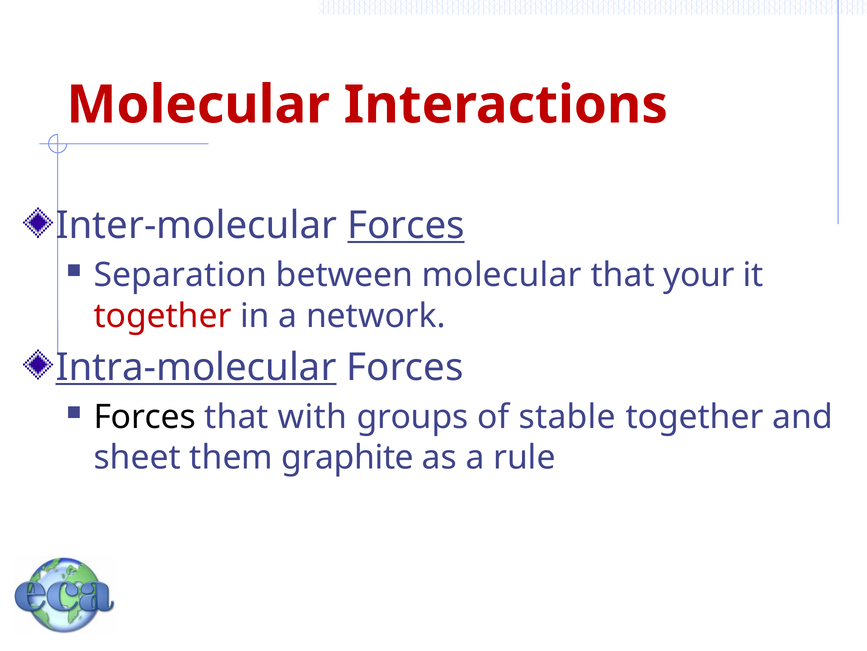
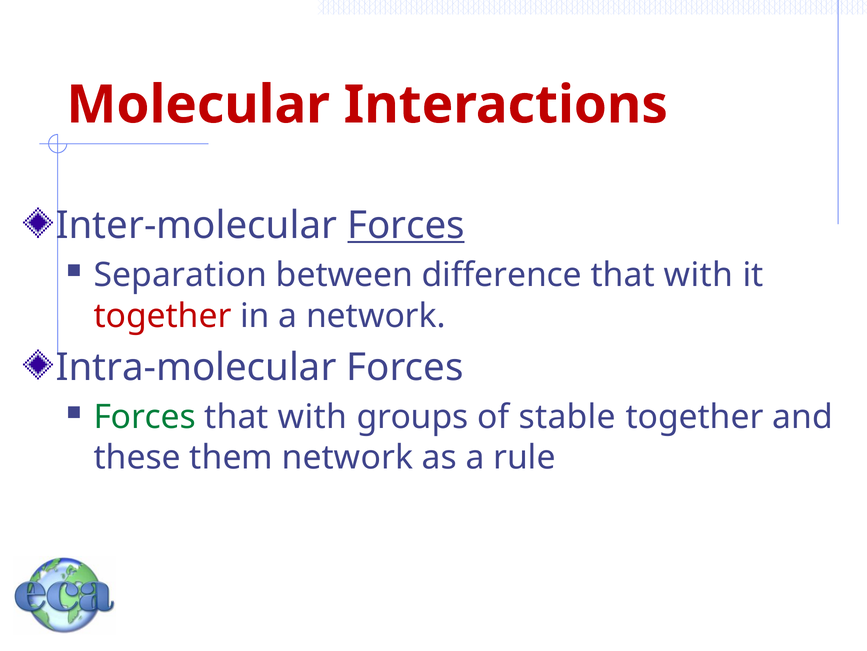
between molecular: molecular -> difference (502, 275)
your: your -> with (699, 275)
Intra-molecular underline: present -> none (196, 367)
Forces colour: black -> green (145, 417)
sheet: sheet -> these (137, 457)
them graphite: graphite -> network (347, 457)
